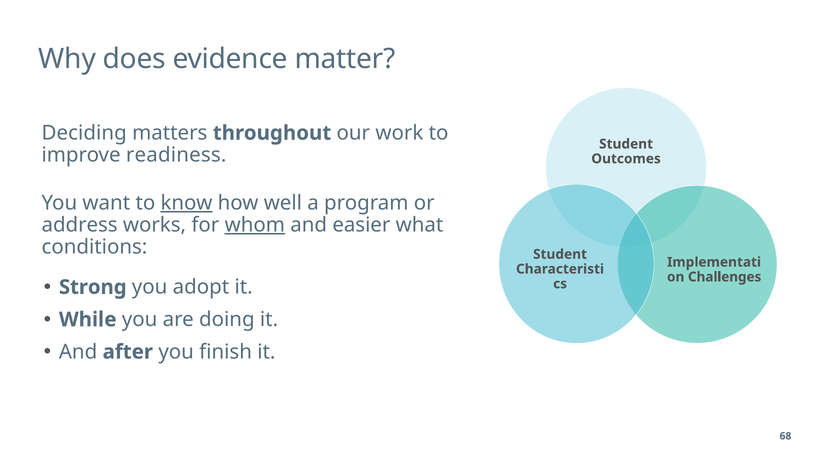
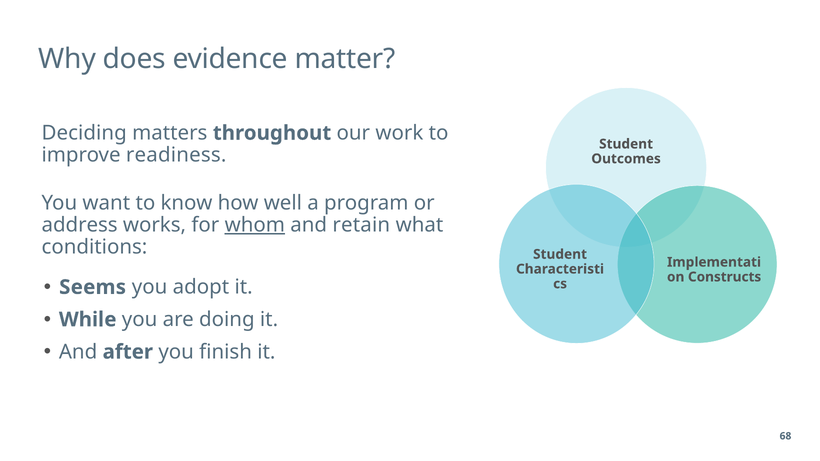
know underline: present -> none (187, 203)
easier: easier -> retain (361, 225)
Challenges: Challenges -> Constructs (725, 277)
Strong: Strong -> Seems (93, 287)
